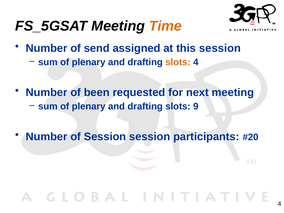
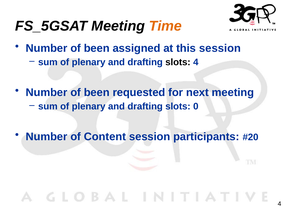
send: send -> been (97, 48)
slots colour: orange -> black (178, 62)
9: 9 -> 0 (196, 106)
of Session: Session -> Content (105, 137)
